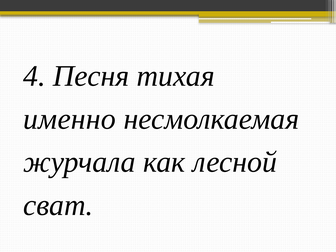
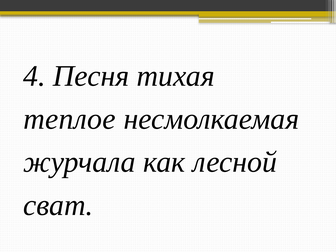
именно: именно -> теплое (69, 119)
